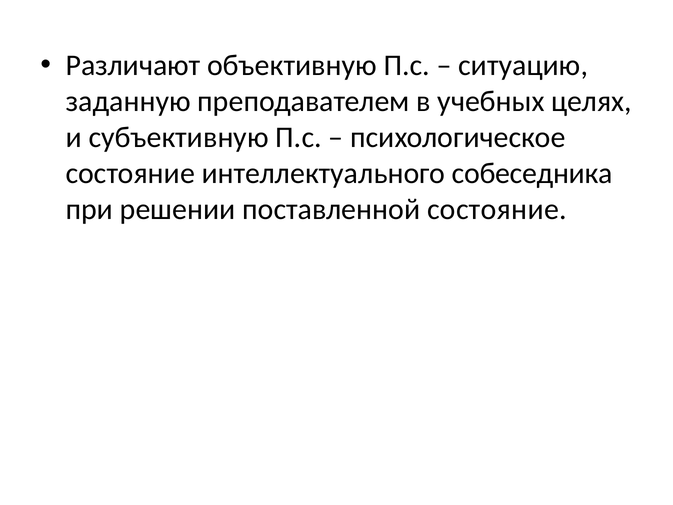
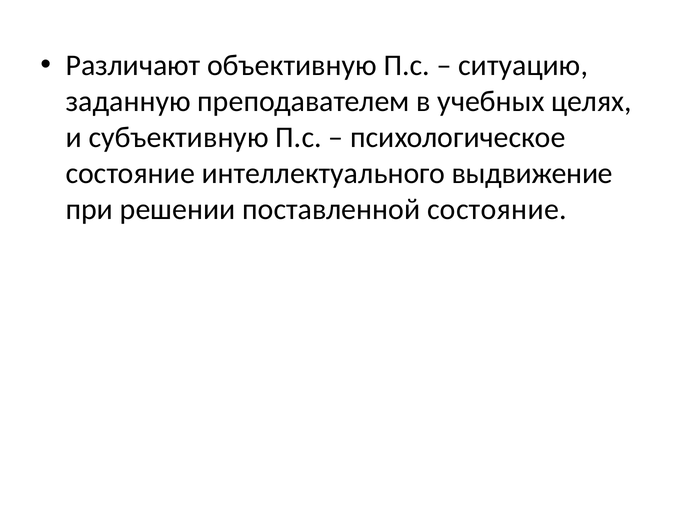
собеседника: собеседника -> выдвижение (532, 173)
